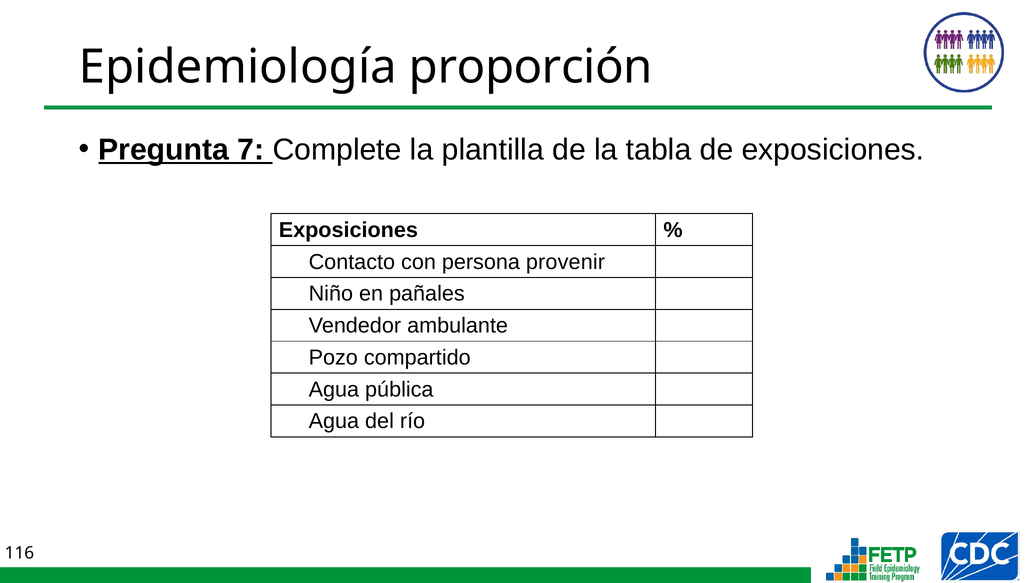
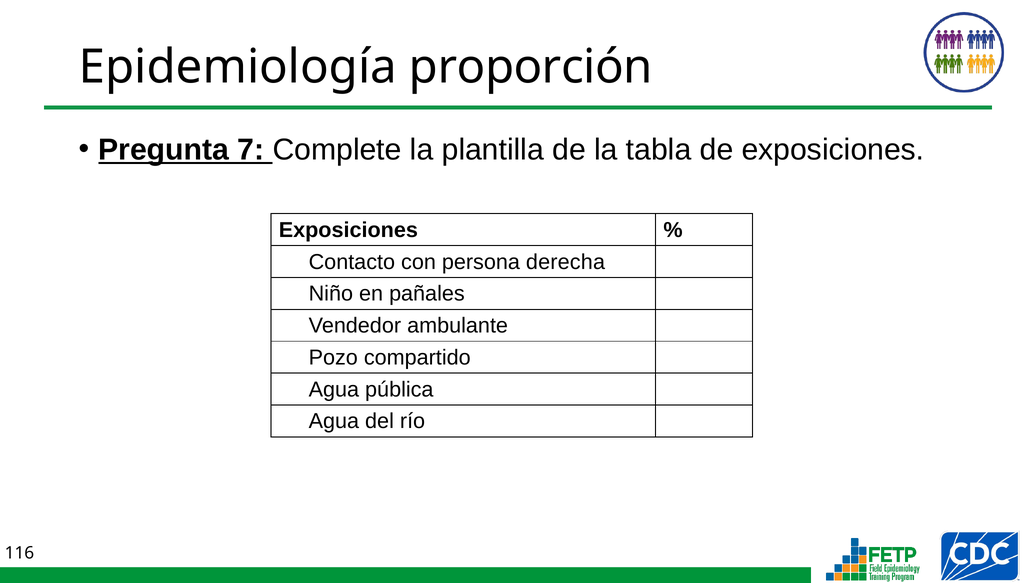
provenir: provenir -> derecha (565, 262)
